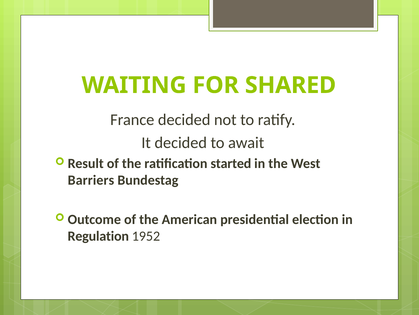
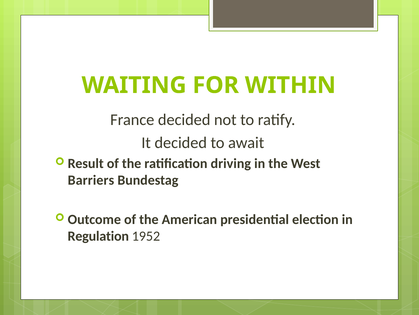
SHARED: SHARED -> WITHIN (290, 85)
started: started -> driving (231, 163)
